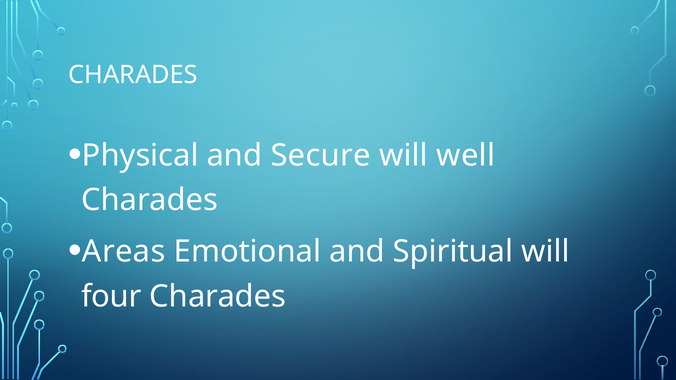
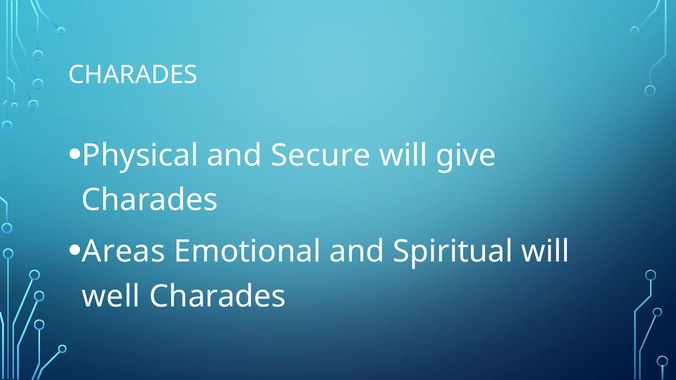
well: well -> give (466, 156)
four: four -> well (111, 297)
